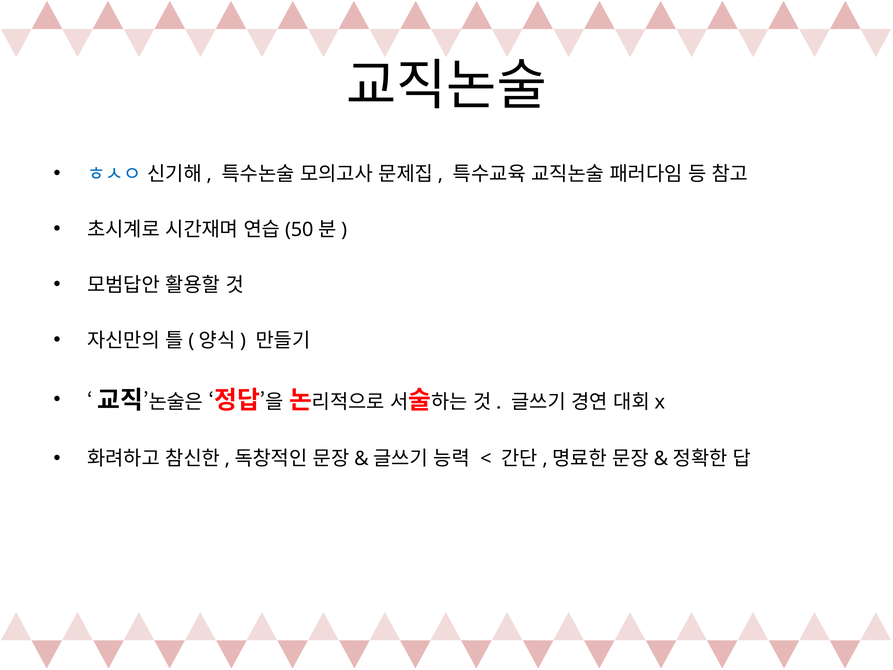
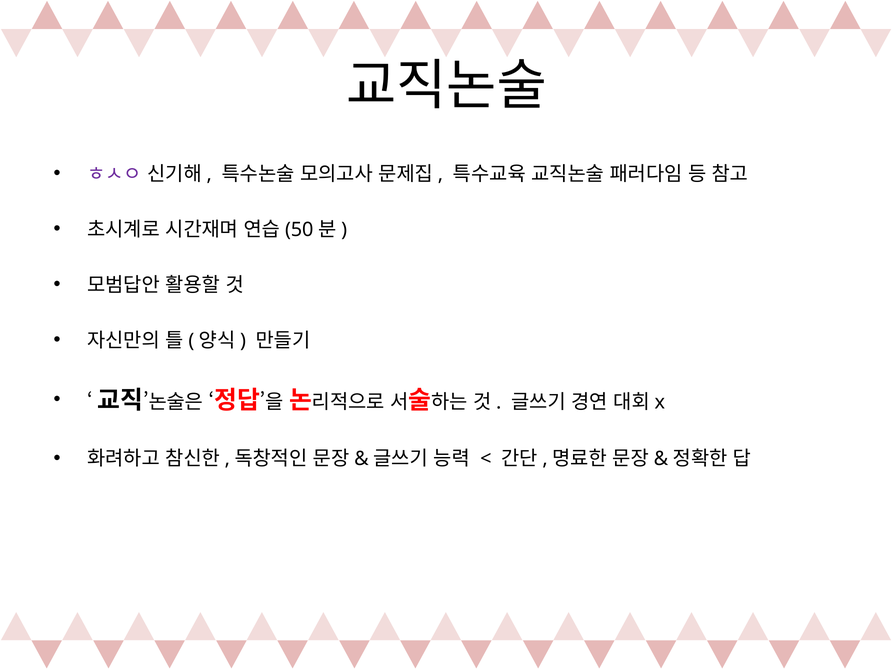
ㅎㅅㅇ colour: blue -> purple (114, 174)
